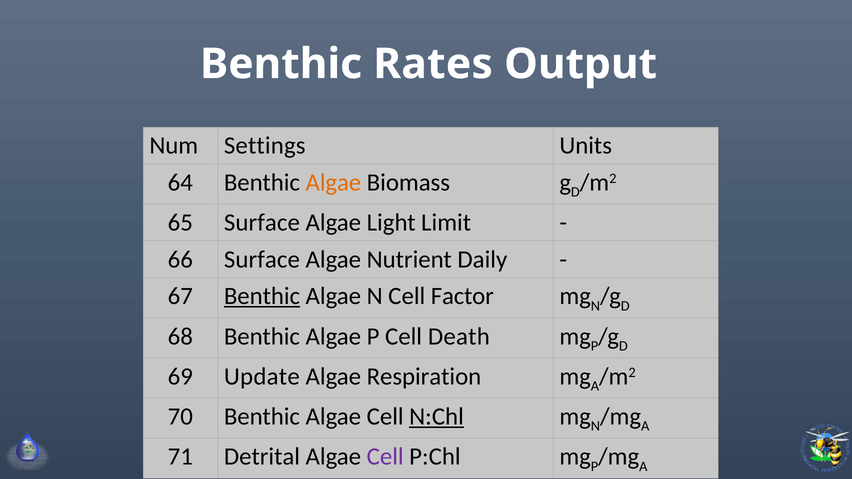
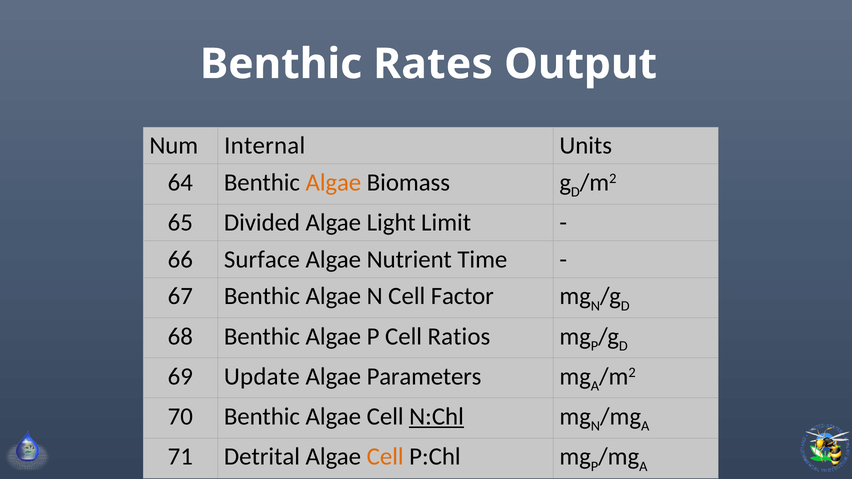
Settings: Settings -> Internal (265, 146)
65 Surface: Surface -> Divided (262, 223)
Daily: Daily -> Time (482, 260)
Benthic underline: present -> none (262, 296)
Death: Death -> Ratios (459, 336)
Respiration: Respiration -> Parameters (424, 377)
Cell colour: purple -> orange (385, 457)
